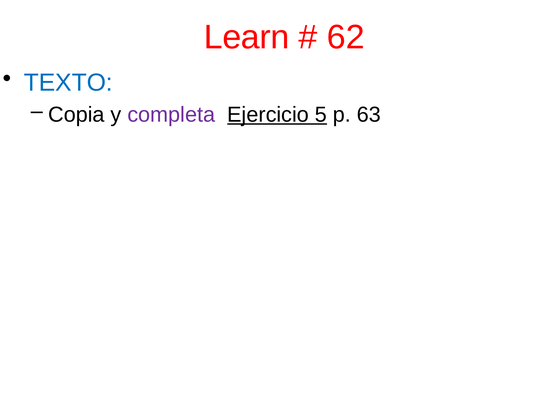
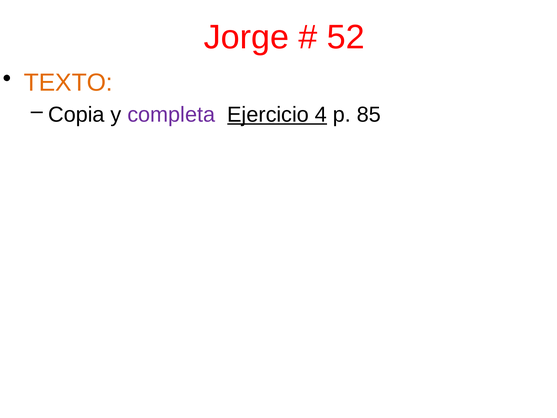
Learn: Learn -> Jorge (246, 37)
62: 62 -> 52 (346, 37)
TEXTO colour: blue -> orange (68, 82)
5: 5 -> 4 (321, 114)
63: 63 -> 85 (369, 114)
